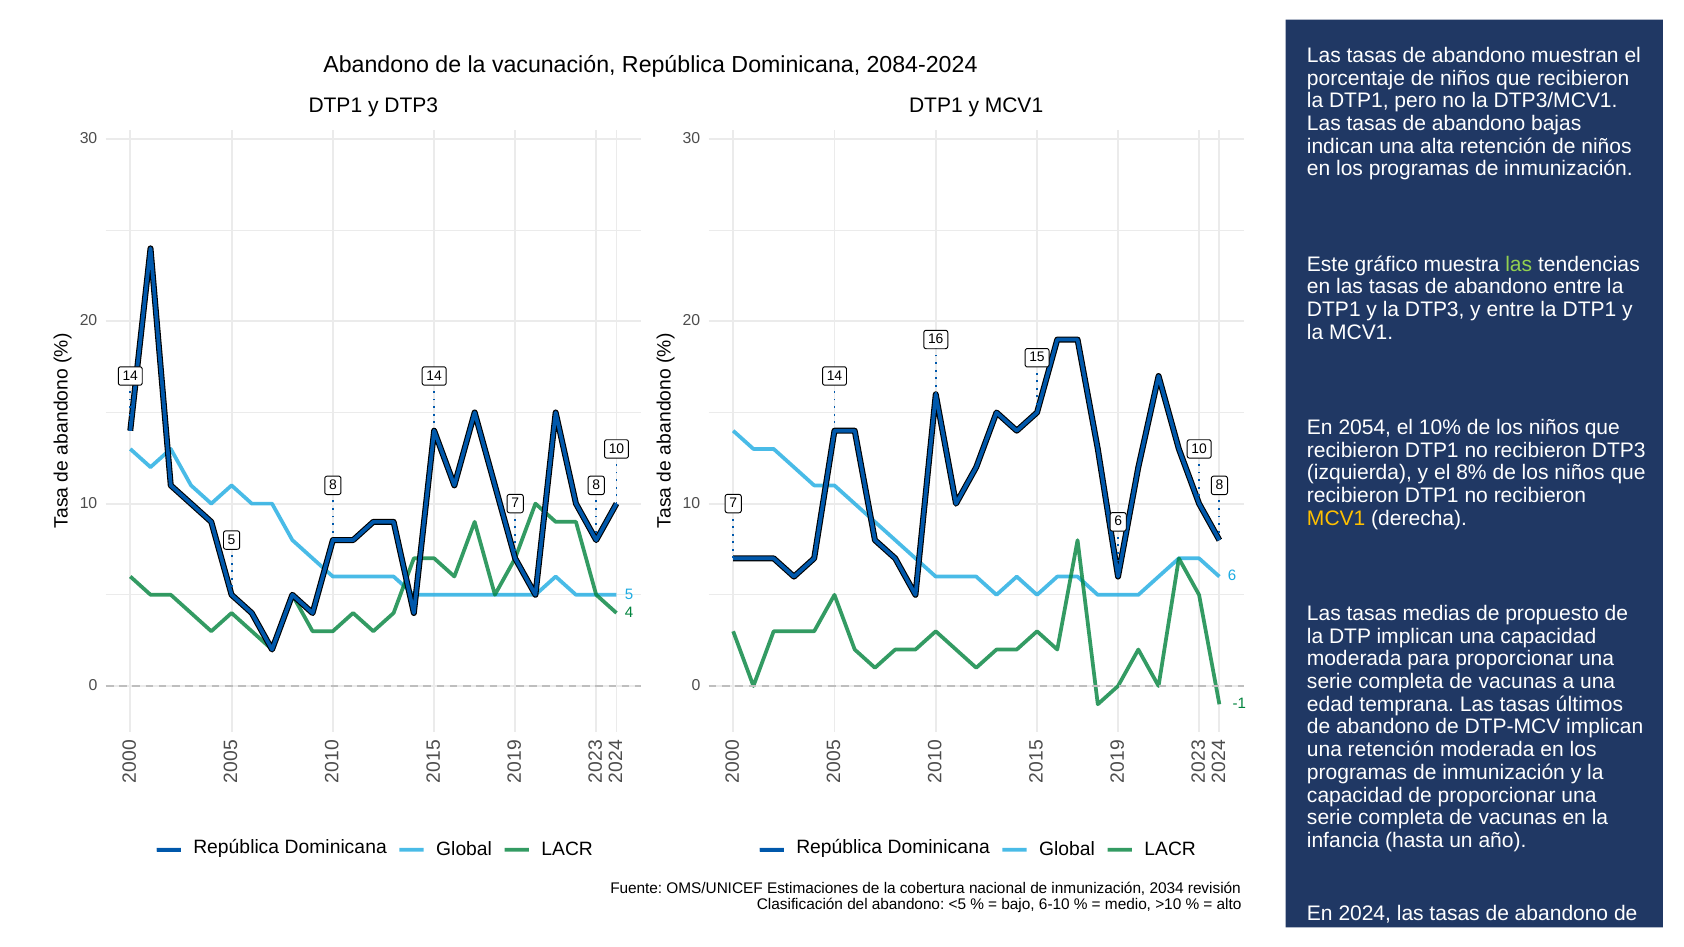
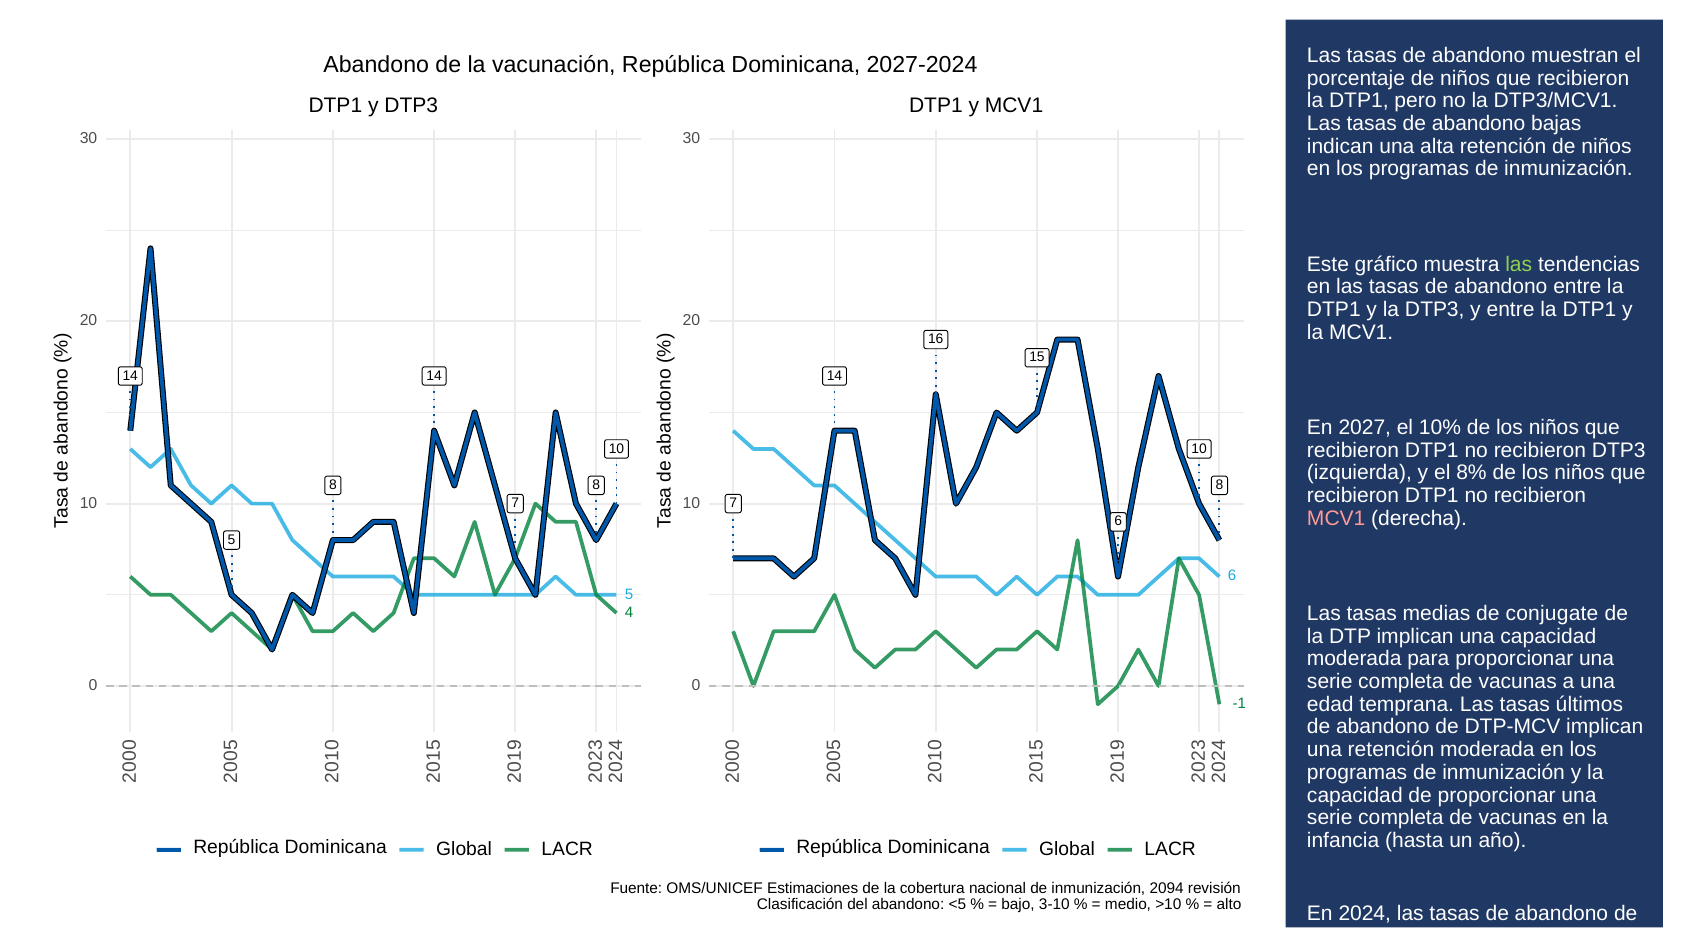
2084-2024: 2084-2024 -> 2027-2024 (922, 65)
2054: 2054 -> 2027 (1365, 427)
MCV1 colour: yellow -> pink (1336, 518)
propuesto: propuesto -> conjugate (1552, 614)
2034: 2034 -> 2094 (1167, 888)
6-10: 6-10 -> 3-10 (1054, 904)
